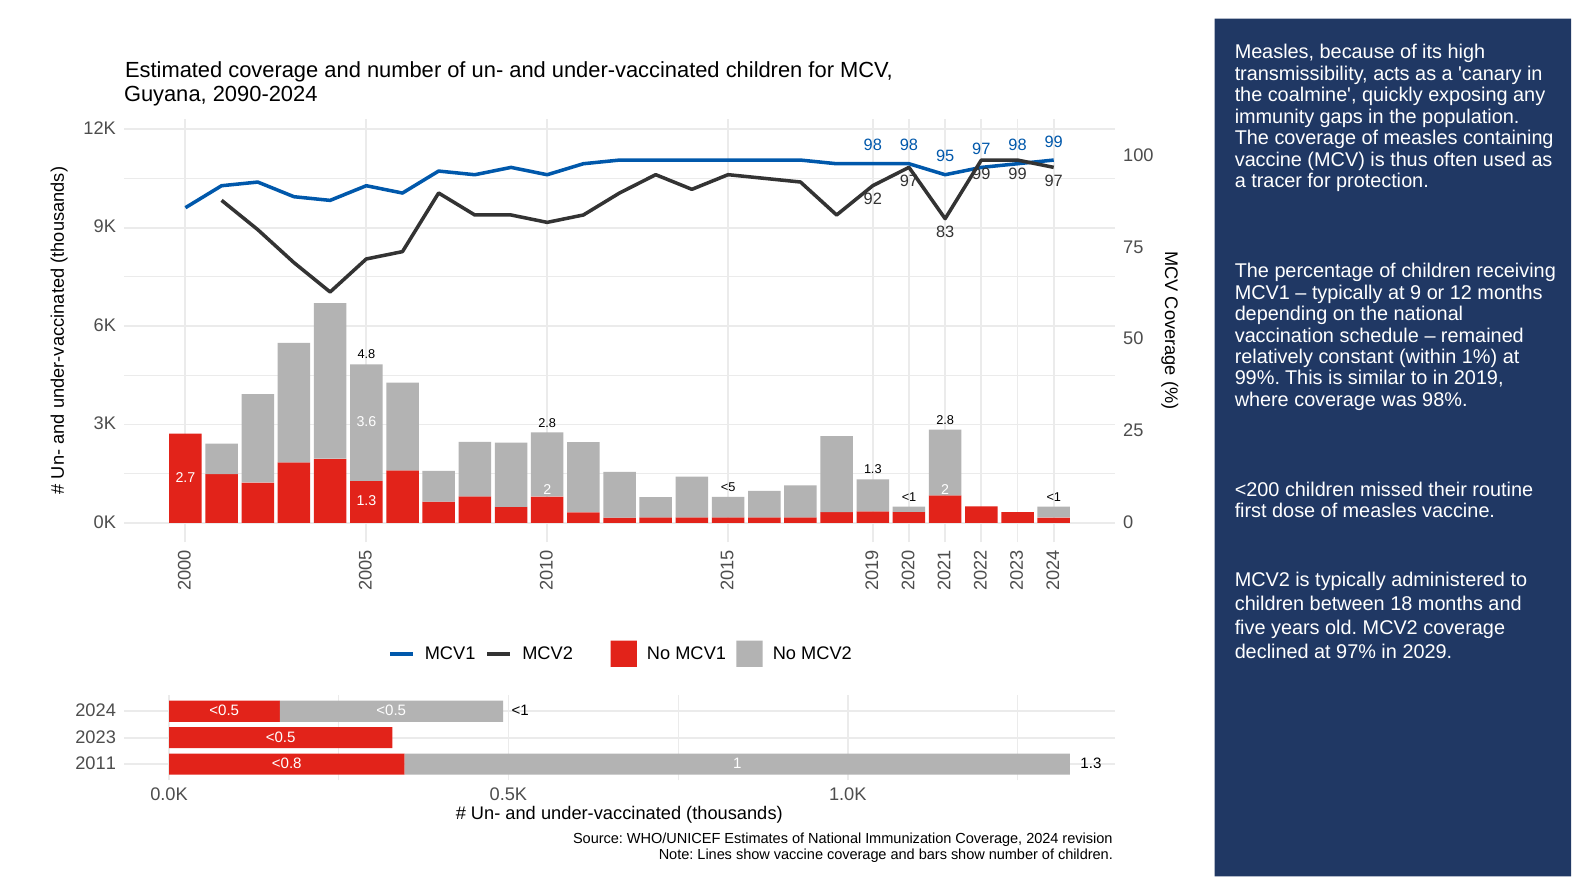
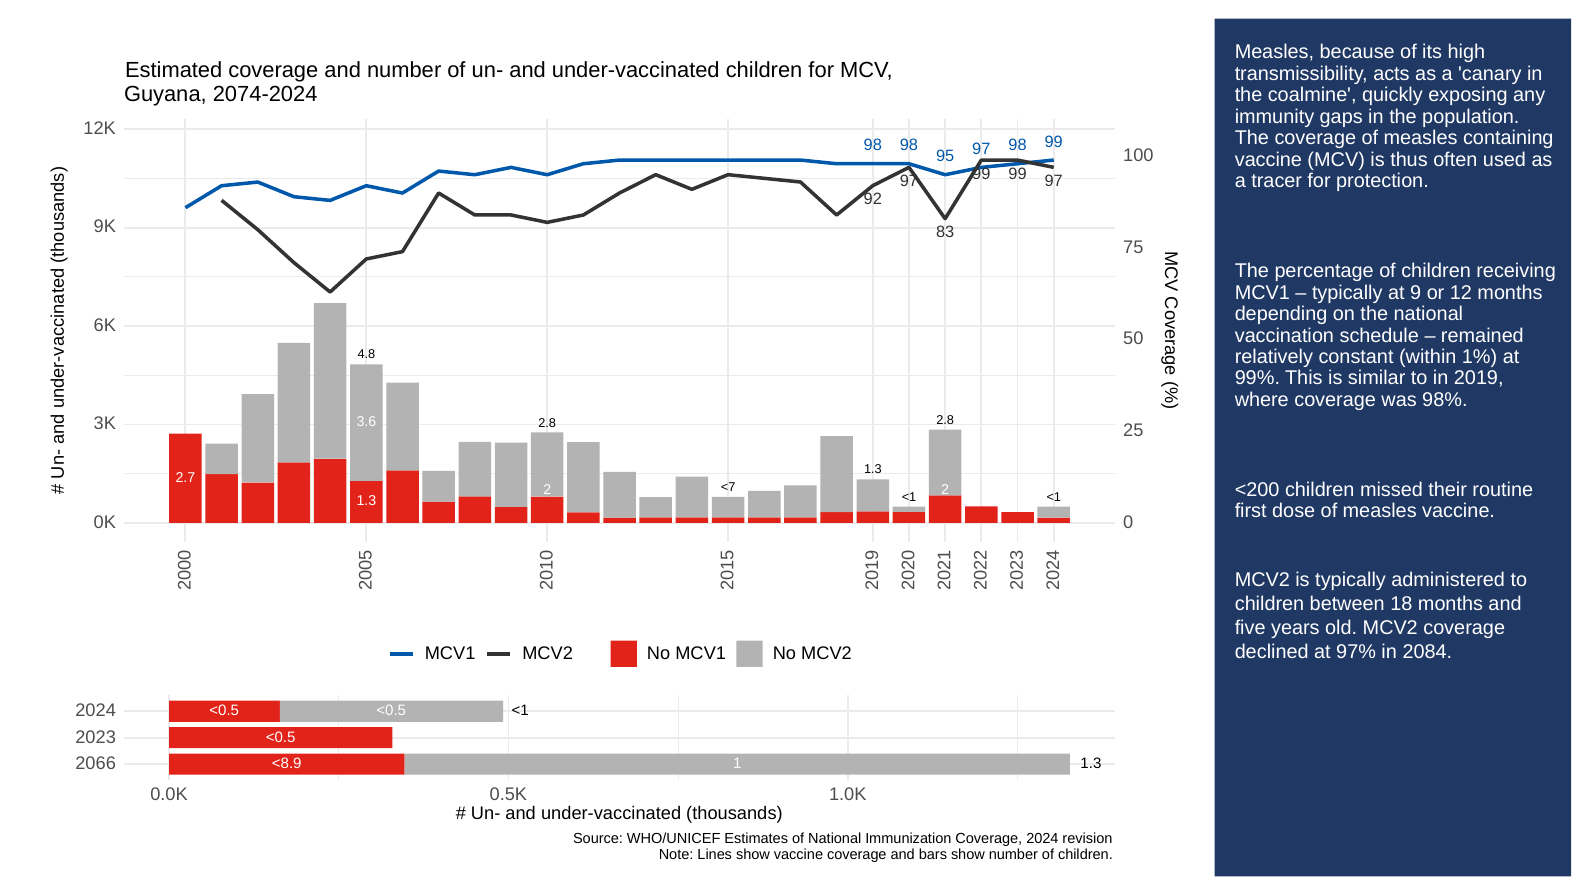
2090-2024: 2090-2024 -> 2074-2024 (265, 94)
<5: <5 -> <7 (728, 487)
2029: 2029 -> 2084 (1427, 652)
2011: 2011 -> 2066 (96, 763)
<0.8: <0.8 -> <8.9 (287, 764)
